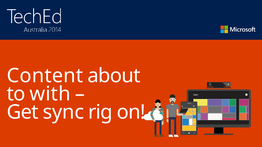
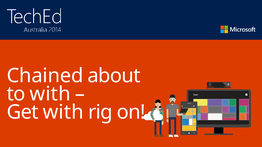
Content: Content -> Chained (45, 76)
Get sync: sync -> with (63, 112)
